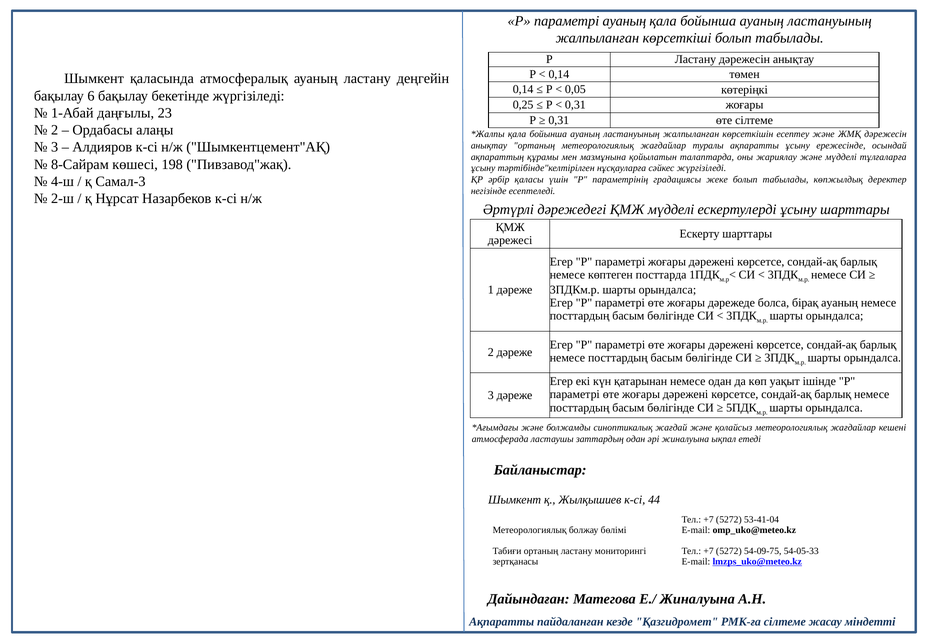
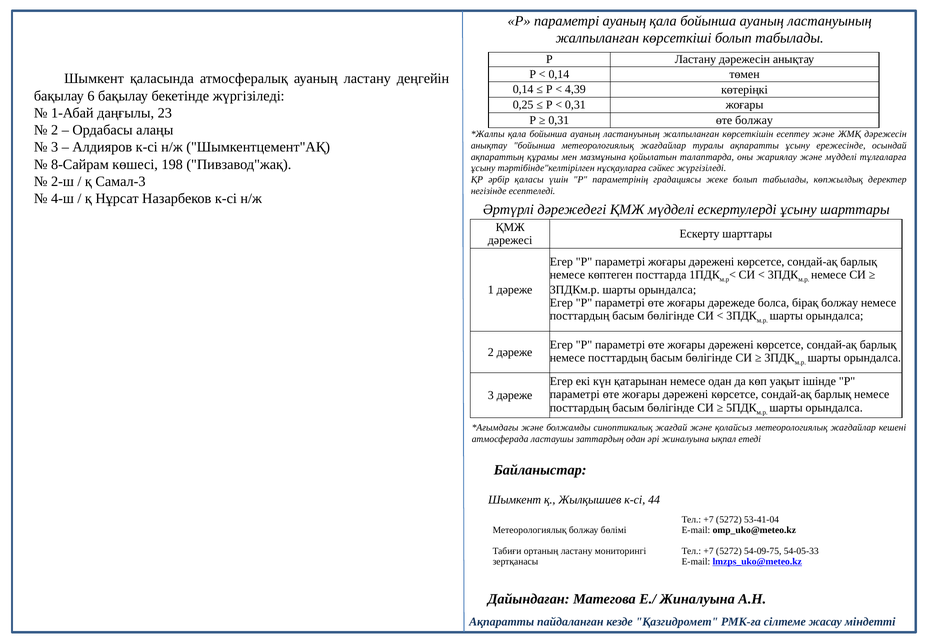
0,05: 0,05 -> 4,39 (575, 89)
өте сілтеме: сілтеме -> болжау (754, 120)
анықтау ортаның: ортаның -> бойынша (534, 145)
4-ш: 4-ш -> 2-ш (62, 181)
2-ш: 2-ш -> 4-ш (62, 199)
бірақ ауаның: ауаның -> болжау (840, 303)
